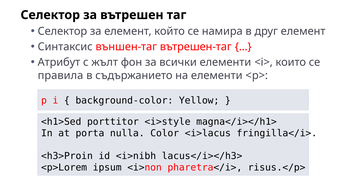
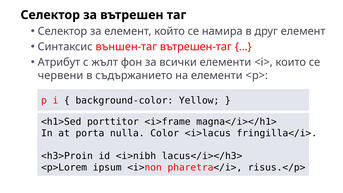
правила: правила -> червени (60, 75)
<i>style: <i>style -> <i>frame (168, 122)
